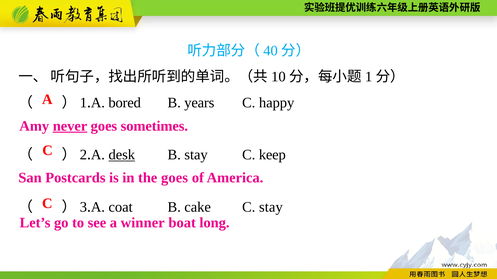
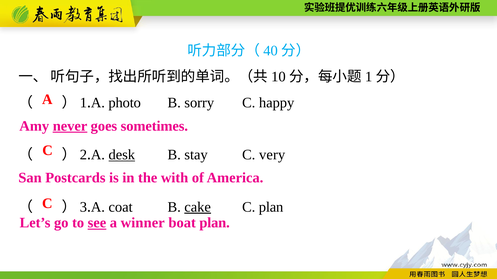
bored: bored -> photo (125, 103)
years: years -> sorry (199, 103)
keep: keep -> very (272, 155)
the goes: goes -> with (175, 178)
cake underline: none -> present (198, 207)
C stay: stay -> plan (271, 207)
see underline: none -> present (97, 223)
boat long: long -> plan (215, 223)
